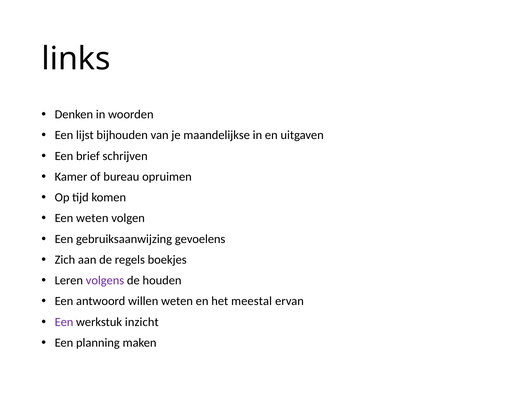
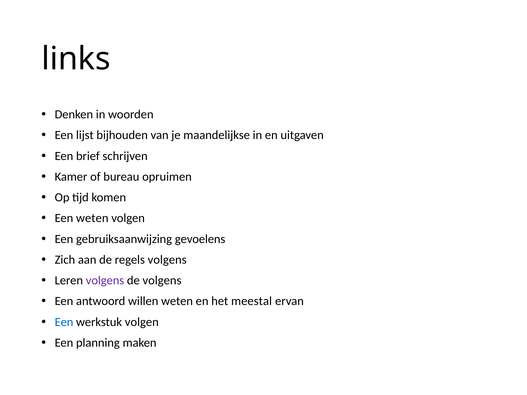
regels boekjes: boekjes -> volgens (167, 260)
de houden: houden -> volgens (162, 281)
Een colour: purple -> blue (64, 322)
werkstuk inzicht: inzicht -> volgen (142, 322)
